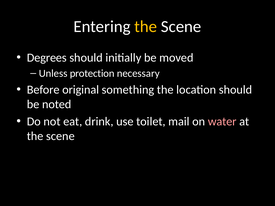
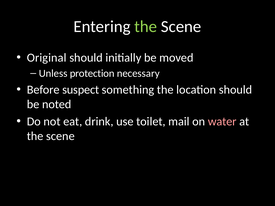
the colour: yellow -> light green (146, 27)
Degrees: Degrees -> Original (47, 58)
original: original -> suspect (81, 90)
